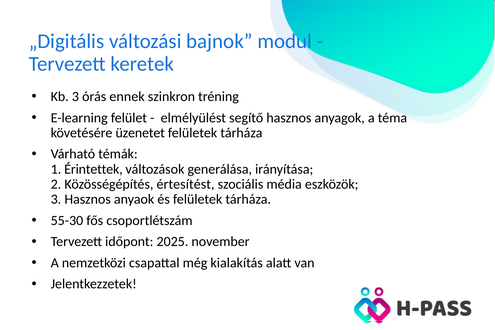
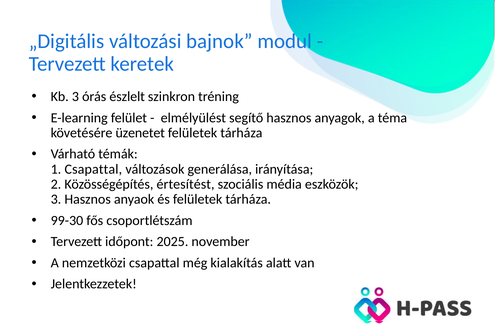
ennek: ennek -> észlelt (127, 97)
1 Érintettek: Érintettek -> Csapattal (93, 169)
55-30: 55-30 -> 99-30 (67, 220)
